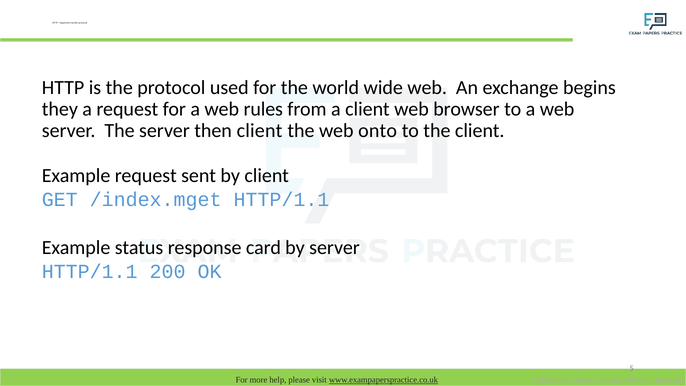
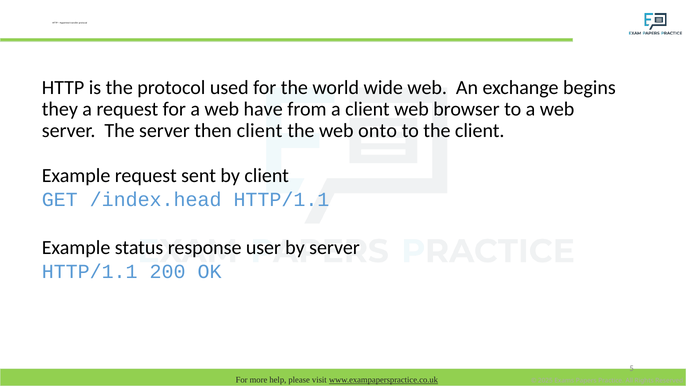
rules: rules -> have (263, 109)
/index.mget: /index.mget -> /index.head (156, 199)
card: card -> user (263, 247)
